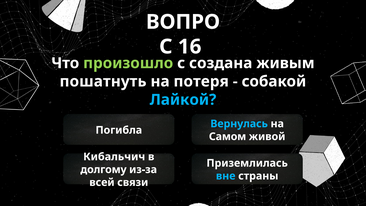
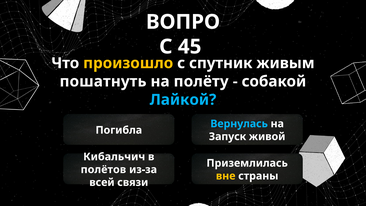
16: 16 -> 45 (190, 47)
произошло colour: light green -> yellow (128, 63)
создана: создана -> спутник (221, 63)
потеря: потеря -> полёту (201, 81)
Самом: Самом -> Запуск (228, 136)
долгому: долгому -> полётов (103, 169)
вне colour: light blue -> yellow (226, 176)
